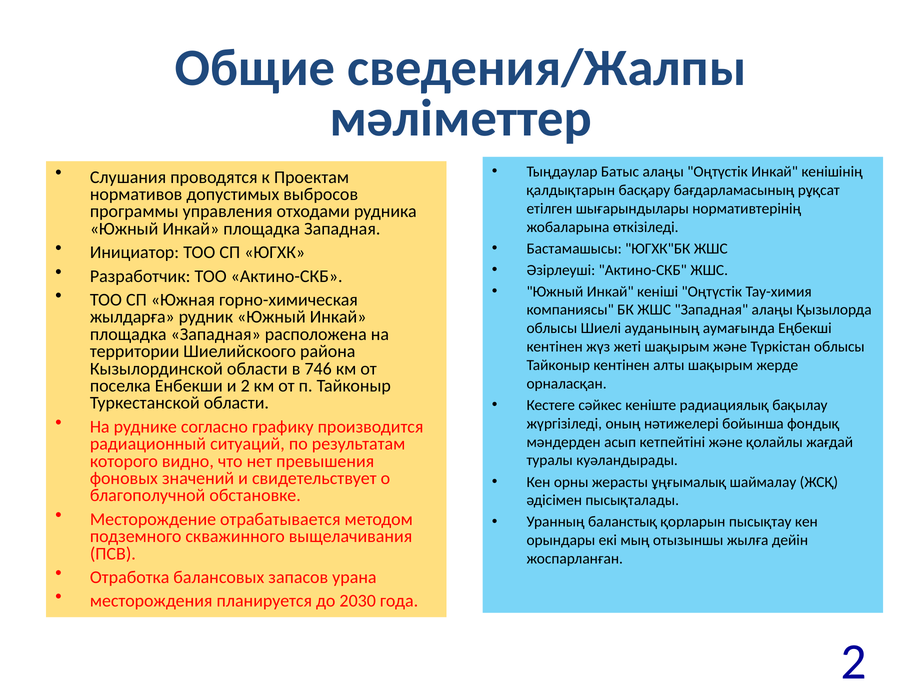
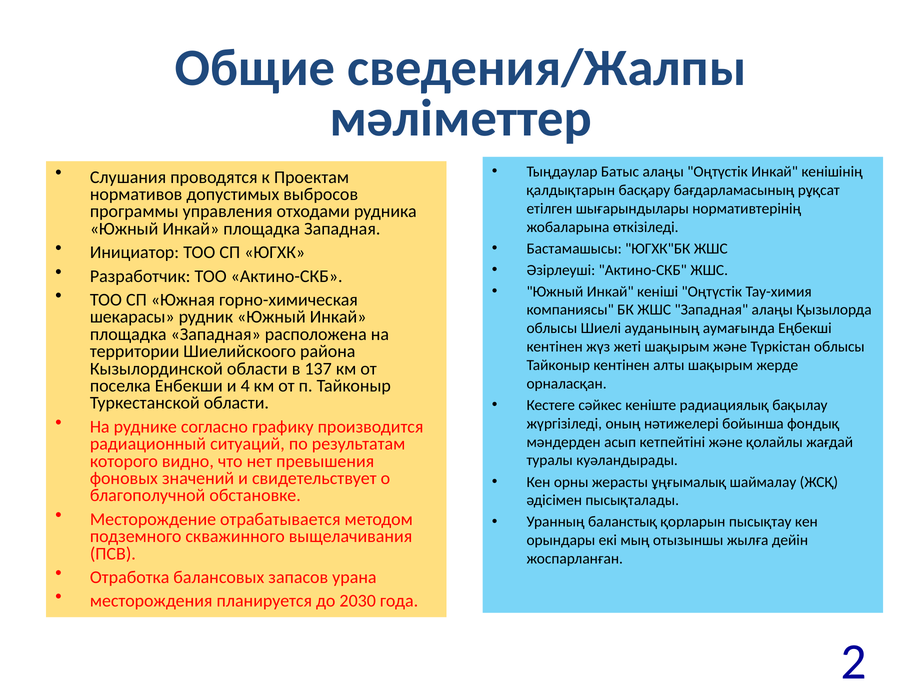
жылдарға: жылдарға -> шекарасы (132, 317)
746: 746 -> 137 (318, 369)
и 2: 2 -> 4 (245, 386)
